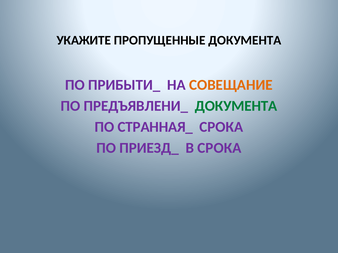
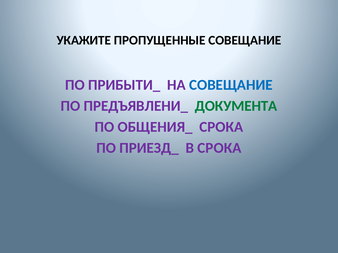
ПРОПУЩЕННЫЕ ДОКУМЕНТА: ДОКУМЕНТА -> СОВЕЩАНИЕ (245, 40)
СОВЕЩАНИЕ colour: orange -> blue (231, 85)
СТРАННАЯ_: СТРАННАЯ_ -> ОБЩЕНИЯ_ (155, 127)
